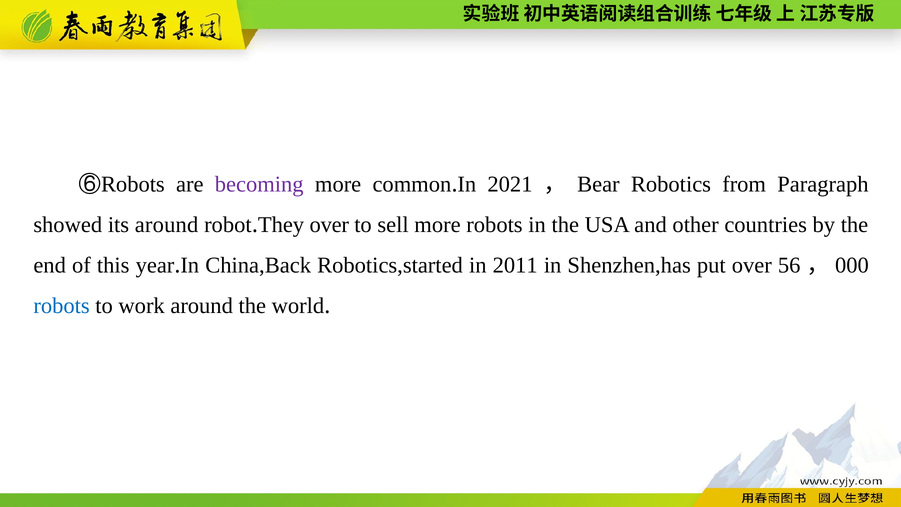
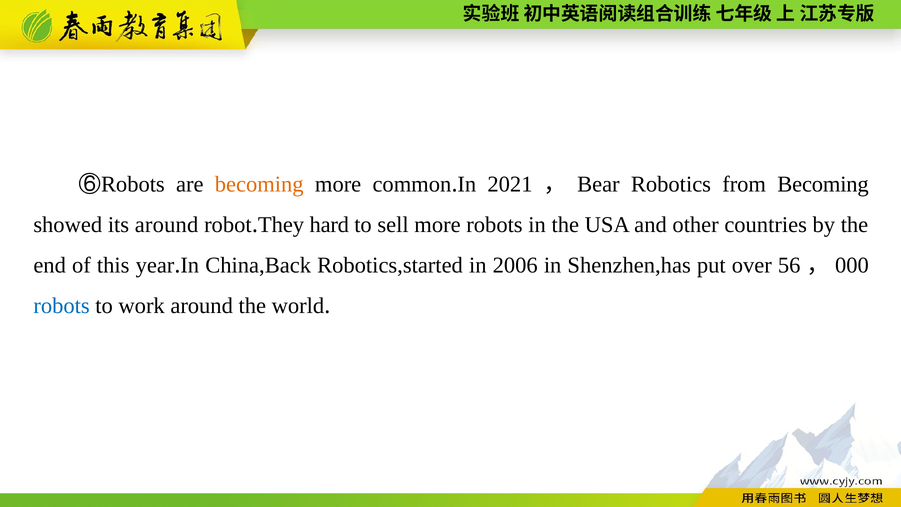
becoming colour: purple -> orange (259, 184)
from Paragraph: Paragraph -> Becoming (823, 184)
over: over -> hard (329, 225)
2011: 2011 -> 2006 (515, 265)
